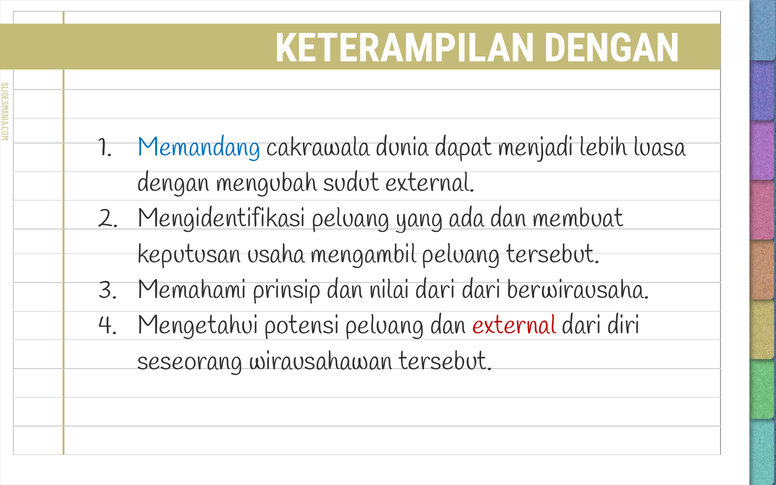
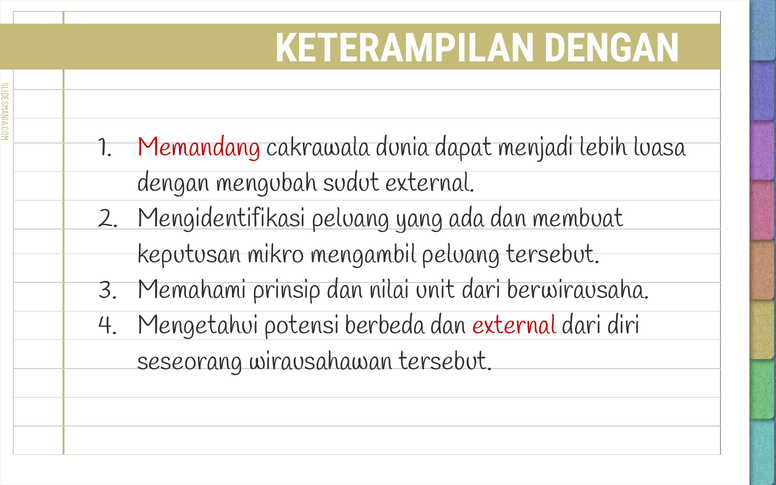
Memandang colour: blue -> red (199, 147)
usaha: usaha -> mikro (276, 254)
nilai dari: dari -> unit (435, 290)
potensi peluang: peluang -> berbeda (385, 325)
